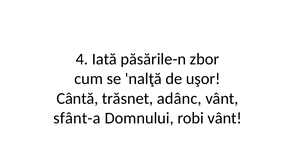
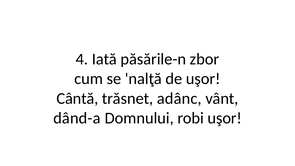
sfânt-a: sfânt-a -> dând-a (77, 118)
robi vânt: vânt -> uşor (225, 118)
